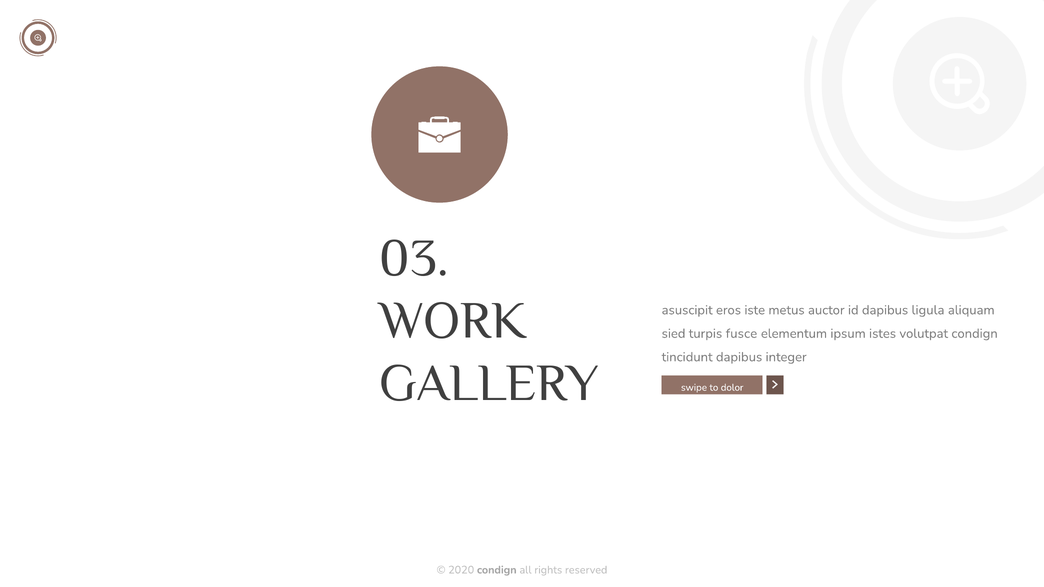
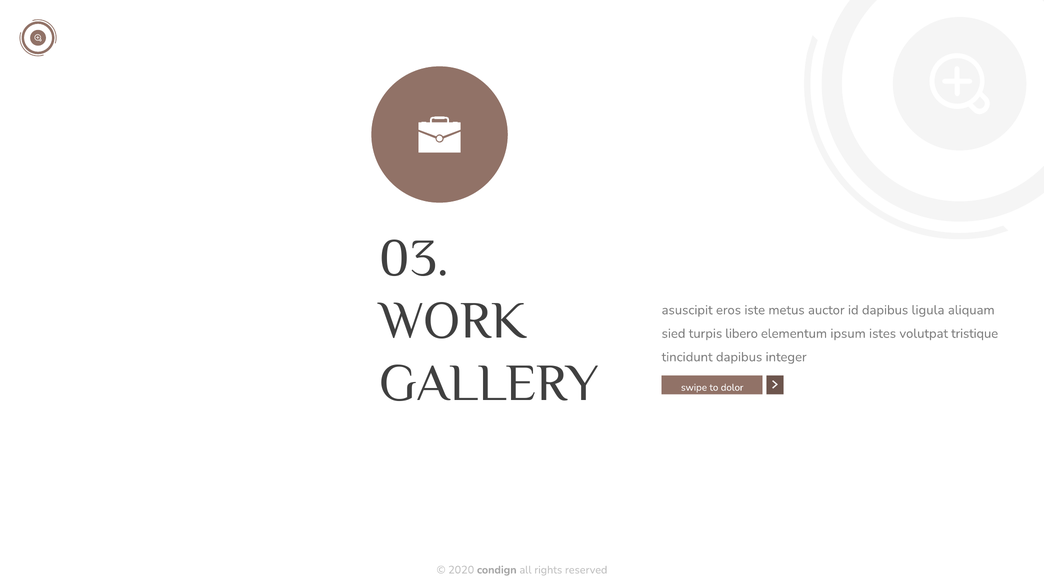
fusce: fusce -> libero (742, 334)
volutpat condign: condign -> tristique (975, 334)
